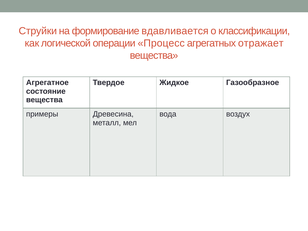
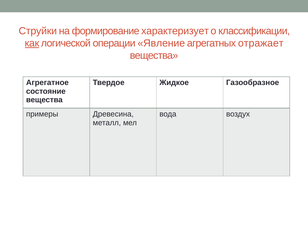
вдавливается: вдавливается -> характеризует (175, 31)
как underline: none -> present (32, 43)
Процесс: Процесс -> Явление (161, 43)
